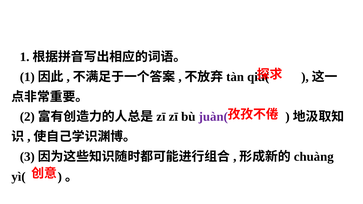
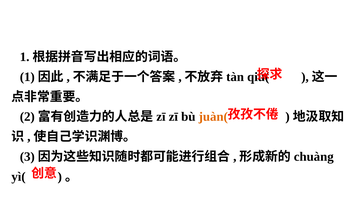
juàn( colour: purple -> orange (213, 117)
